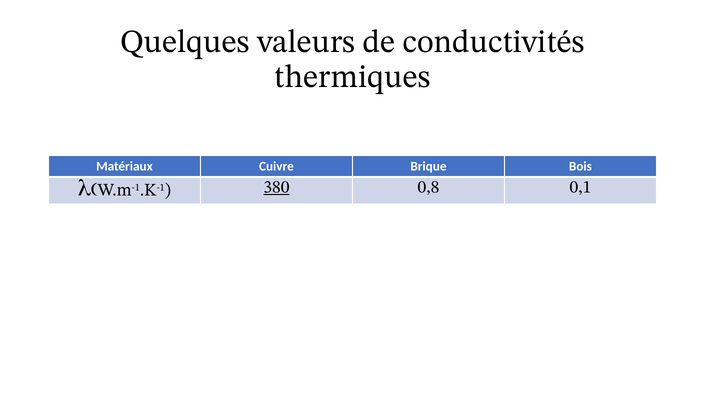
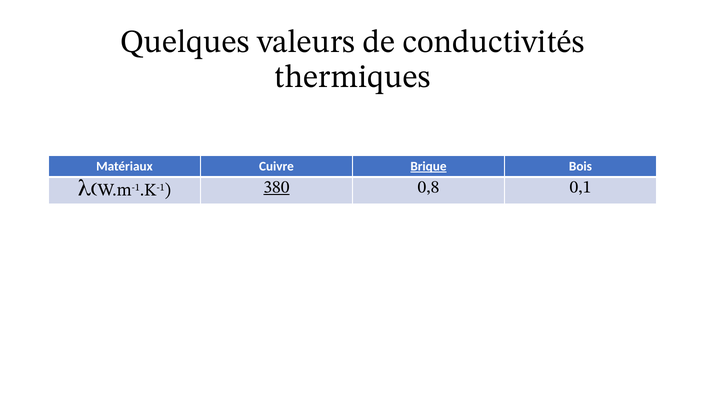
Brique underline: none -> present (428, 167)
